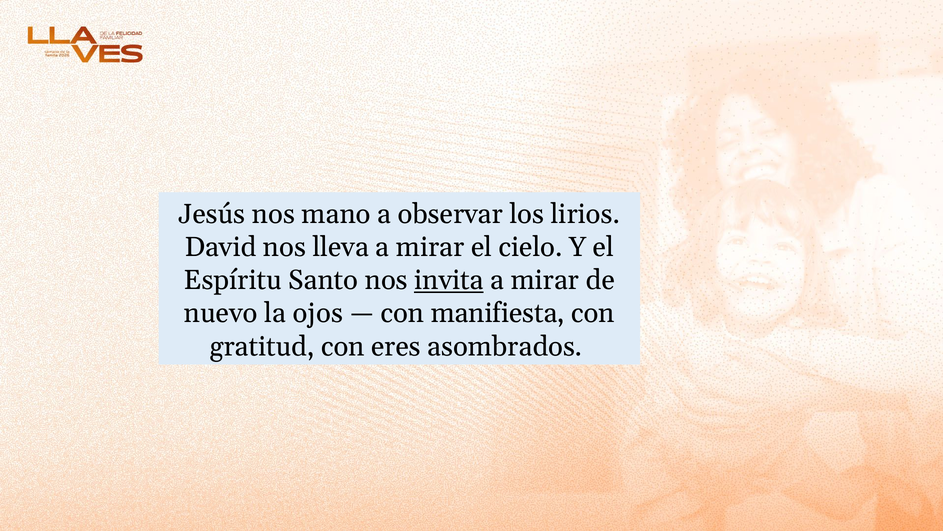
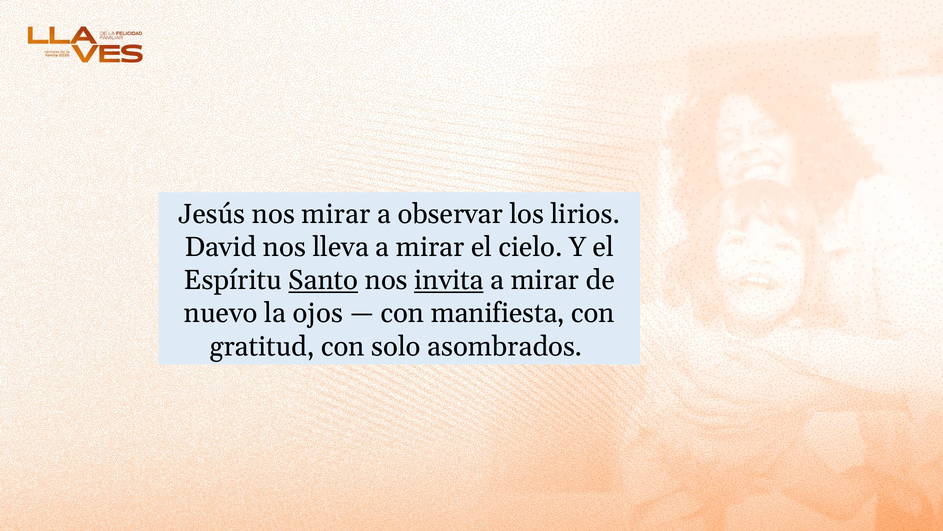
nos mano: mano -> mirar (336, 214)
Santo underline: none -> present (323, 280)
eres: eres -> solo (396, 346)
